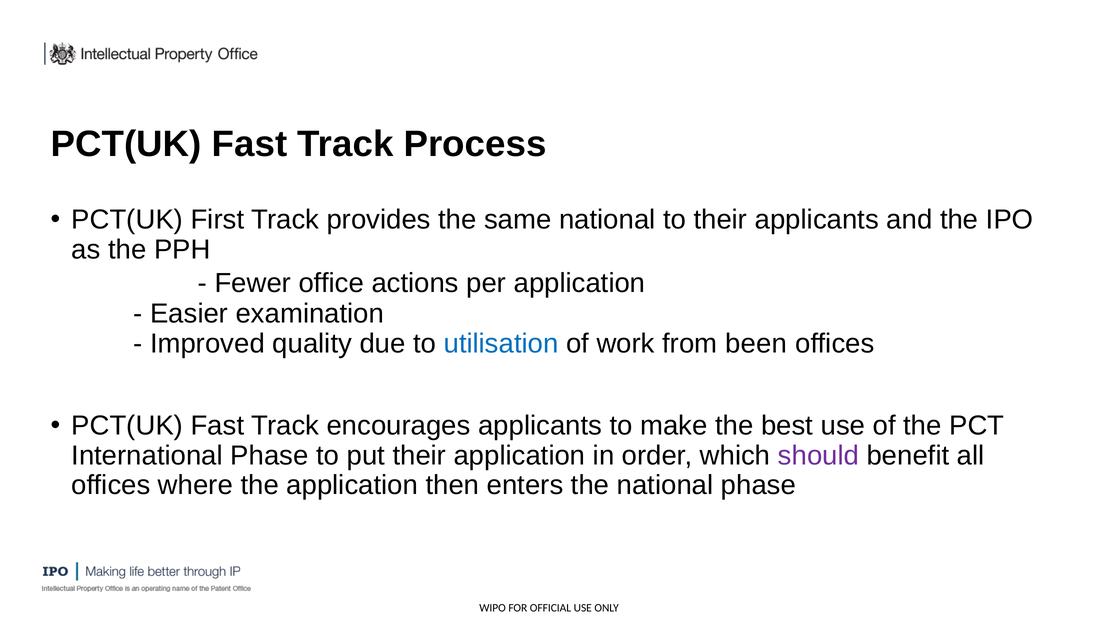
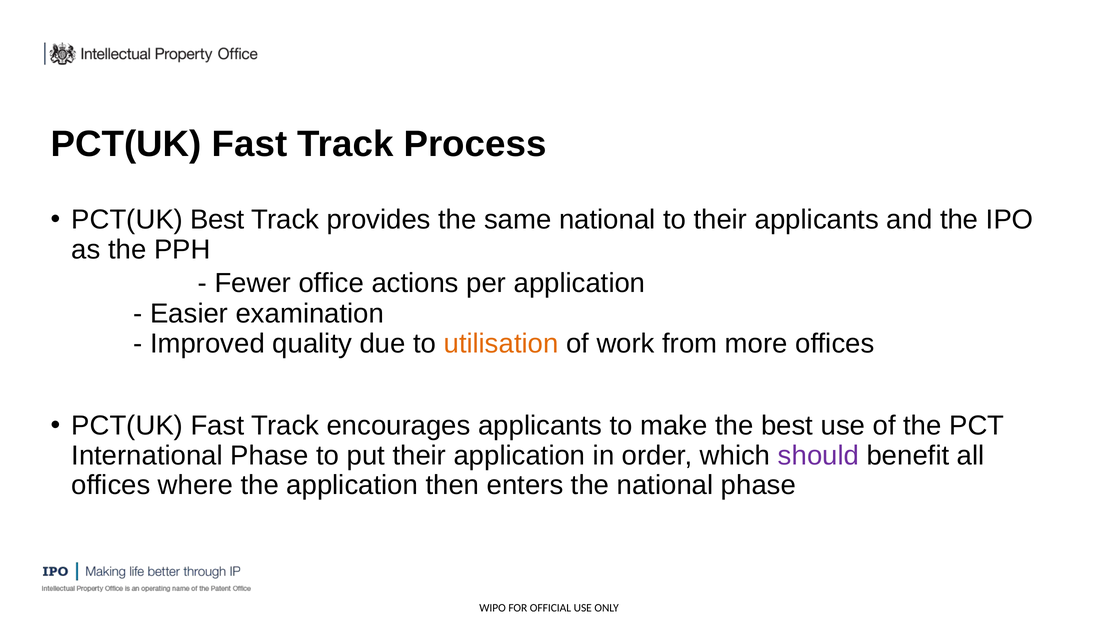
PCT(UK First: First -> Best (218, 220)
utilisation colour: blue -> orange (501, 344)
been: been -> more (756, 344)
